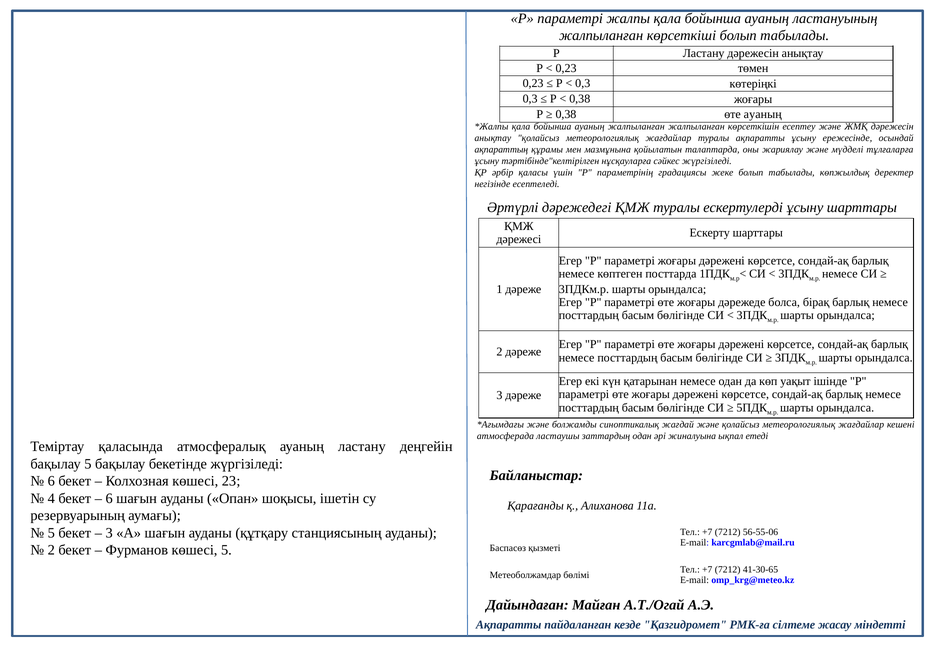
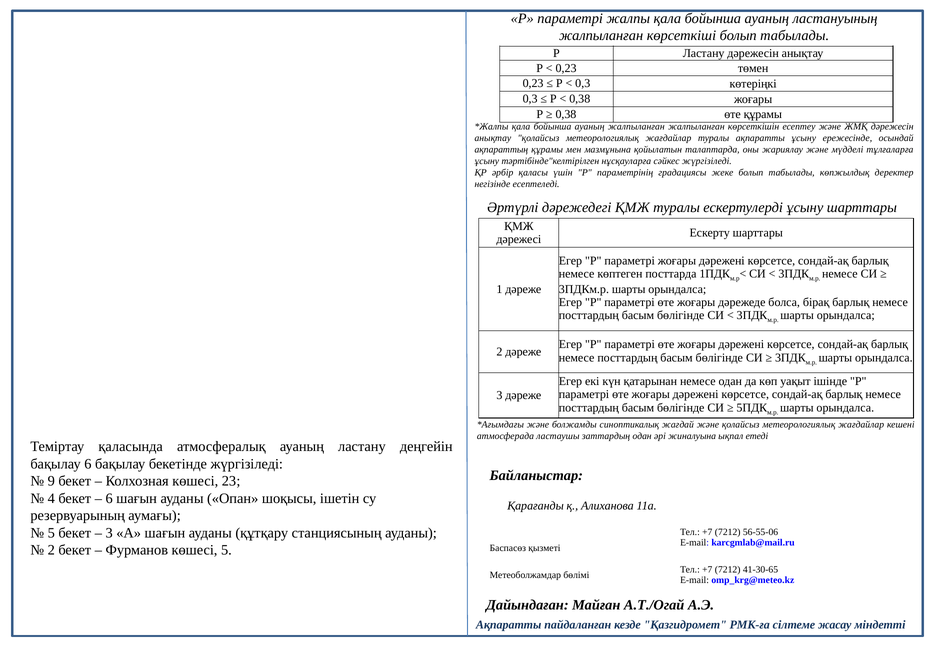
өте ауаның: ауаның -> құрамы (763, 115)
бақылау 5: 5 -> 6 (88, 464)
6: 6 -> 9 (51, 481)
